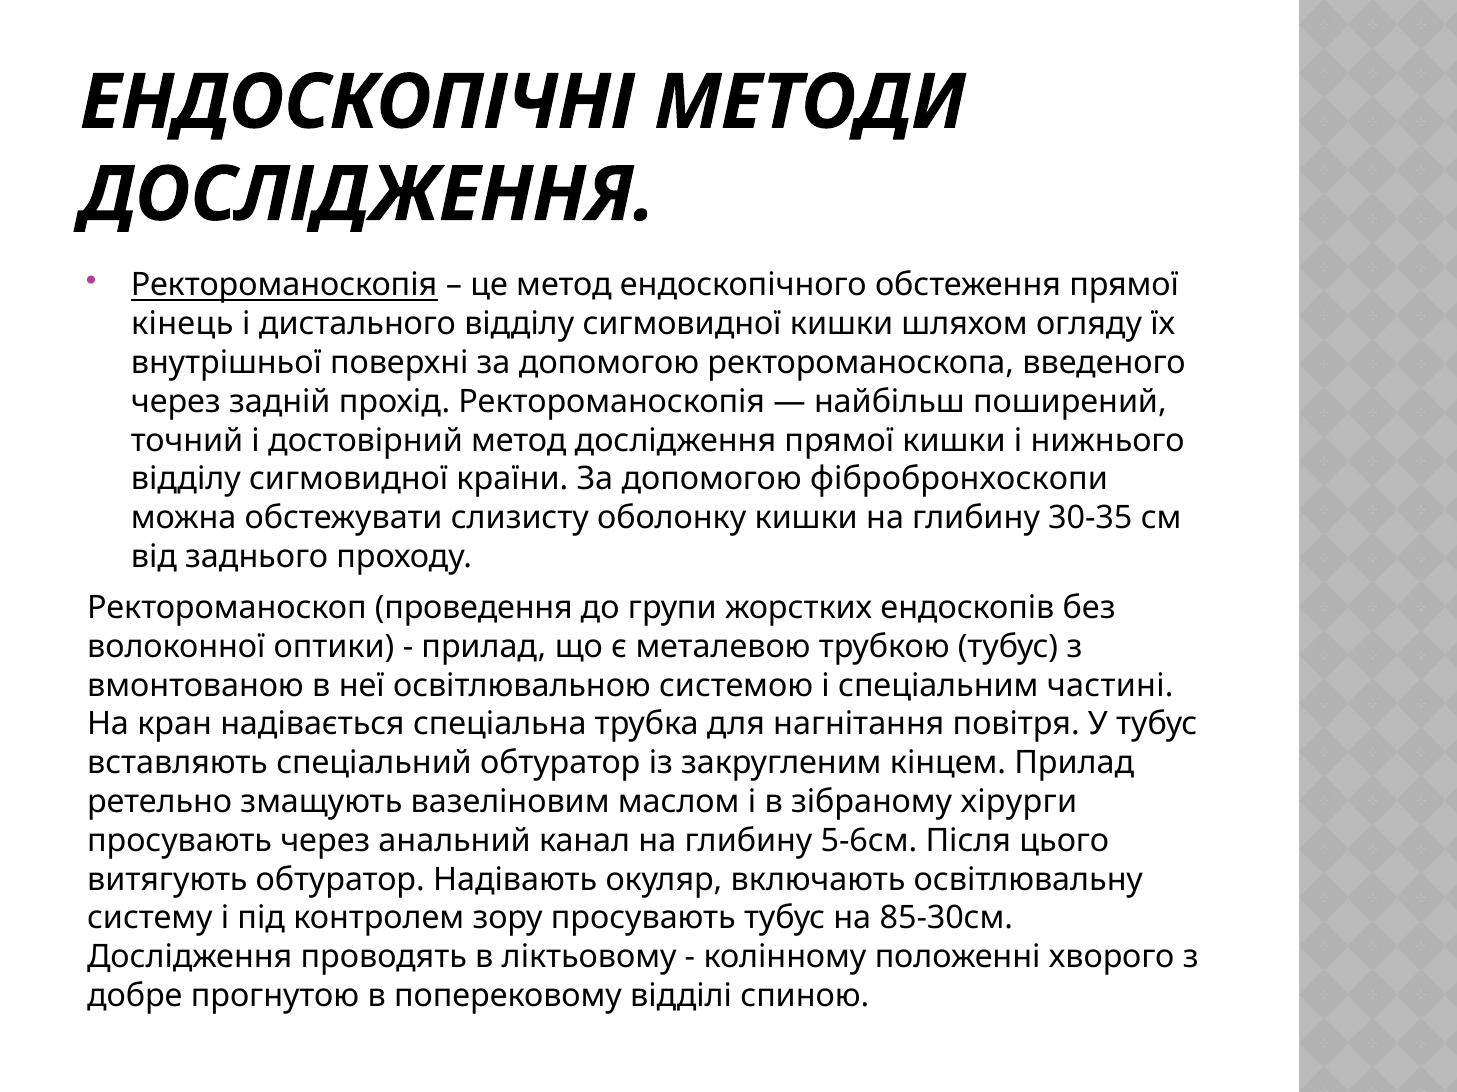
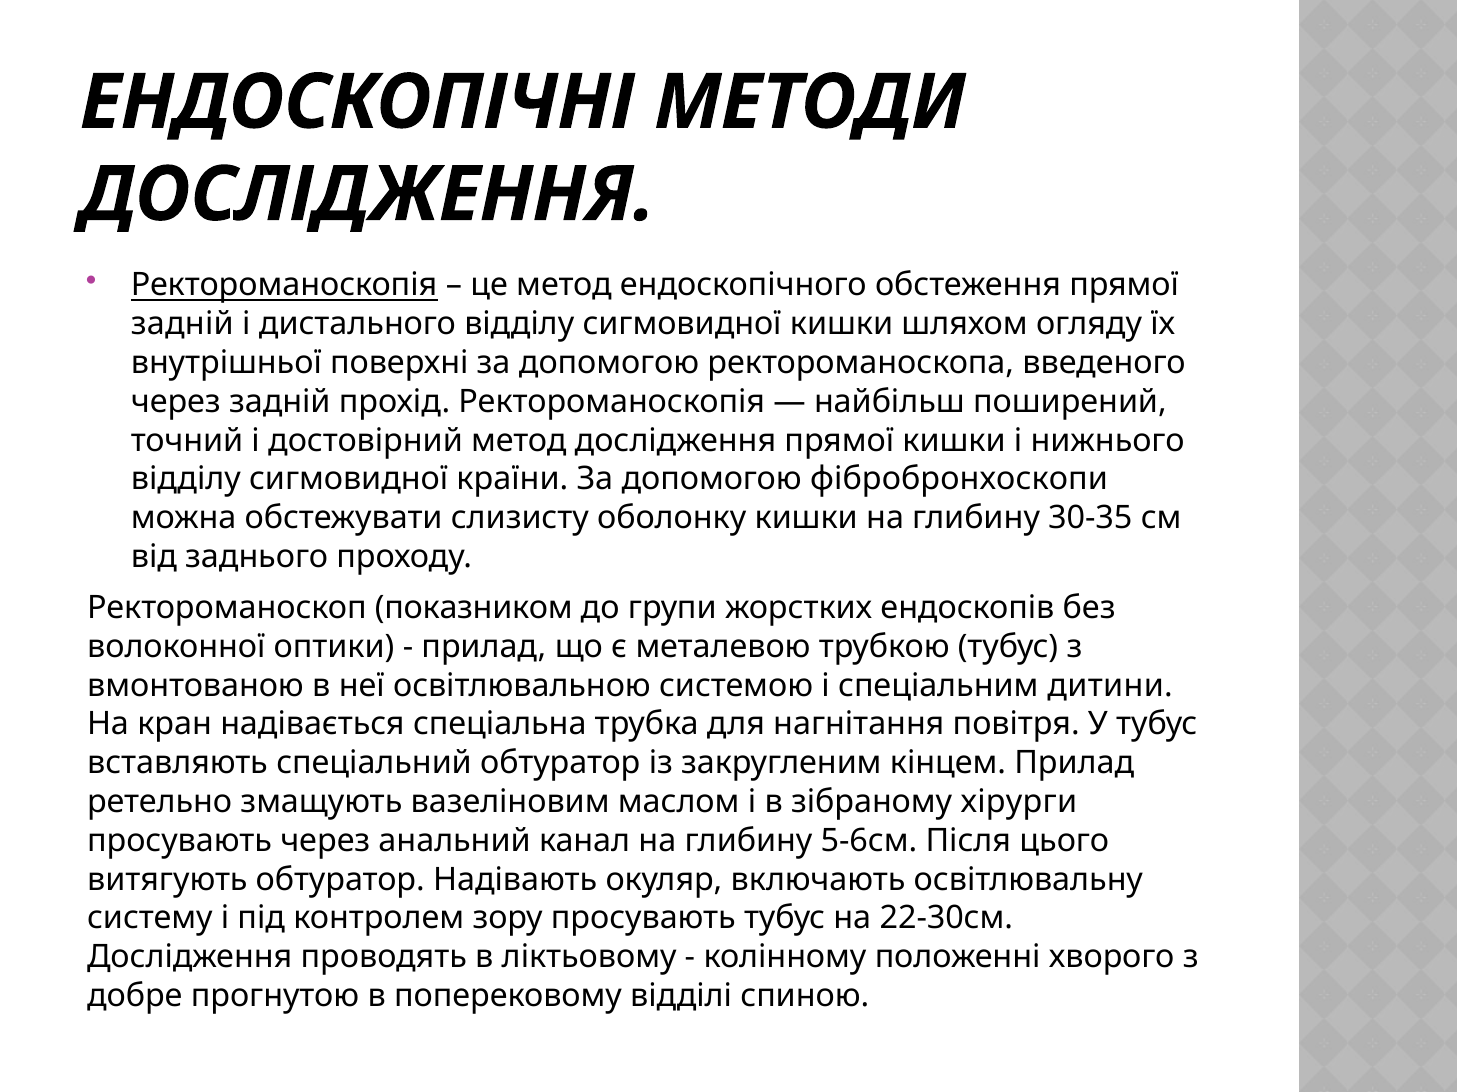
кінець: кінець -> задній (182, 324)
проведення: проведення -> показником (474, 608)
частині: частині -> дитини (1110, 686)
85-30см: 85-30см -> 22-30см (946, 919)
